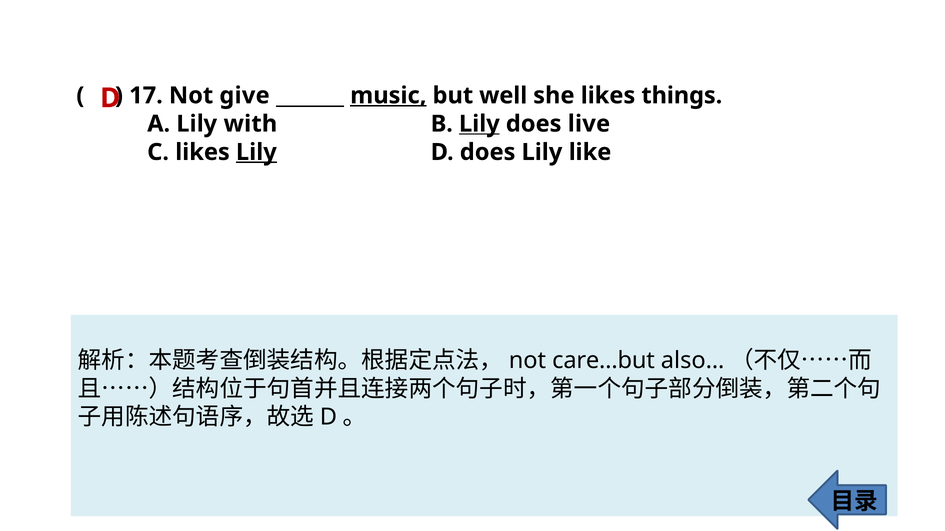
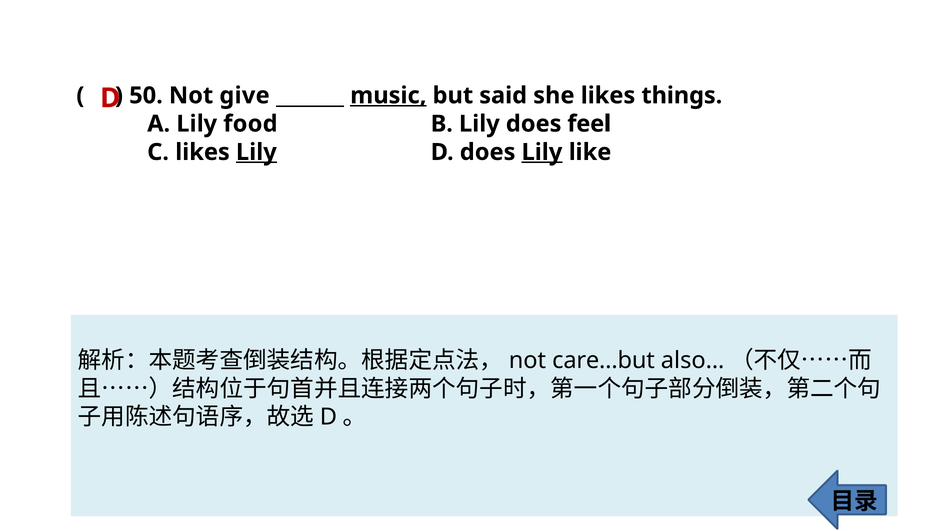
17: 17 -> 50 (146, 96)
well: well -> said (503, 96)
with: with -> food (250, 124)
Lily underline: present -> none (479, 124)
live: live -> feel (589, 124)
Lily underline: none -> present (542, 152)
